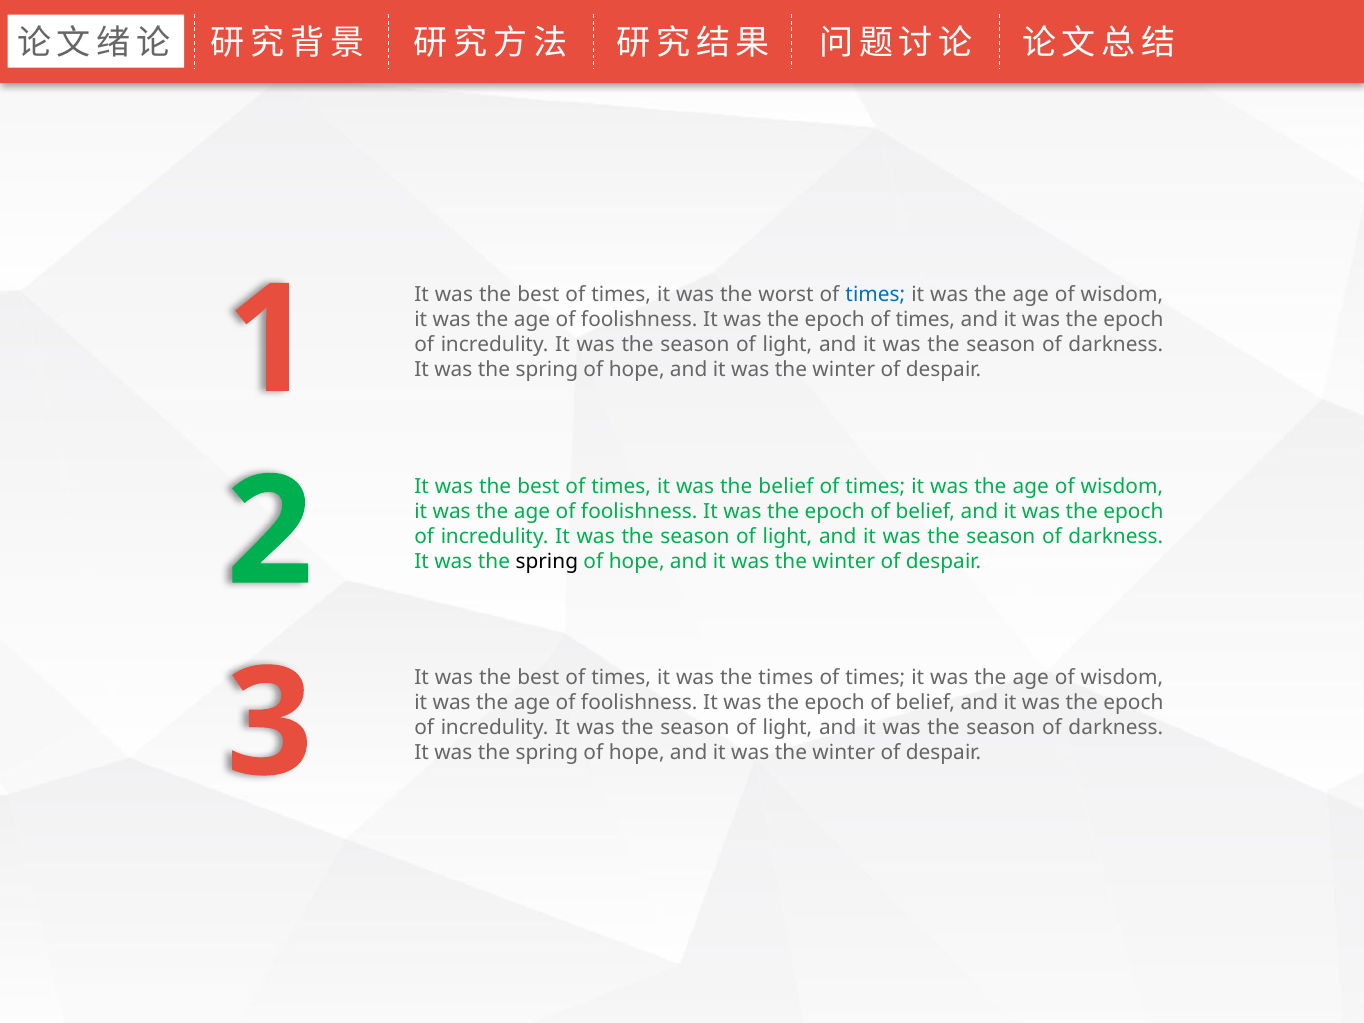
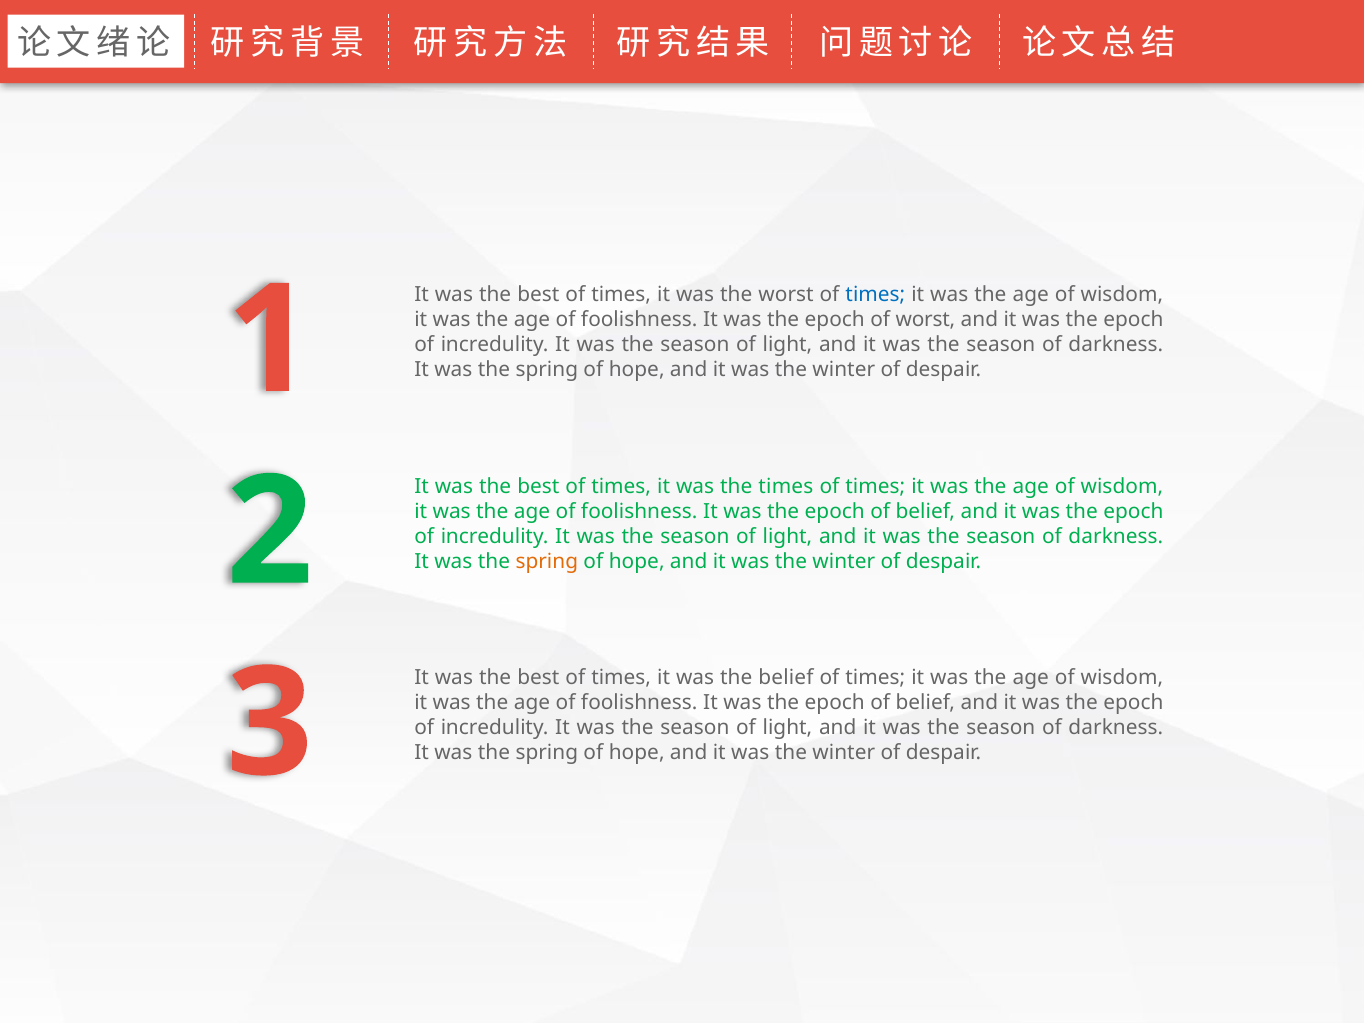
epoch of times: times -> worst (925, 320)
the belief: belief -> times (786, 486)
spring colour: black -> orange (547, 561)
the times: times -> belief (786, 678)
